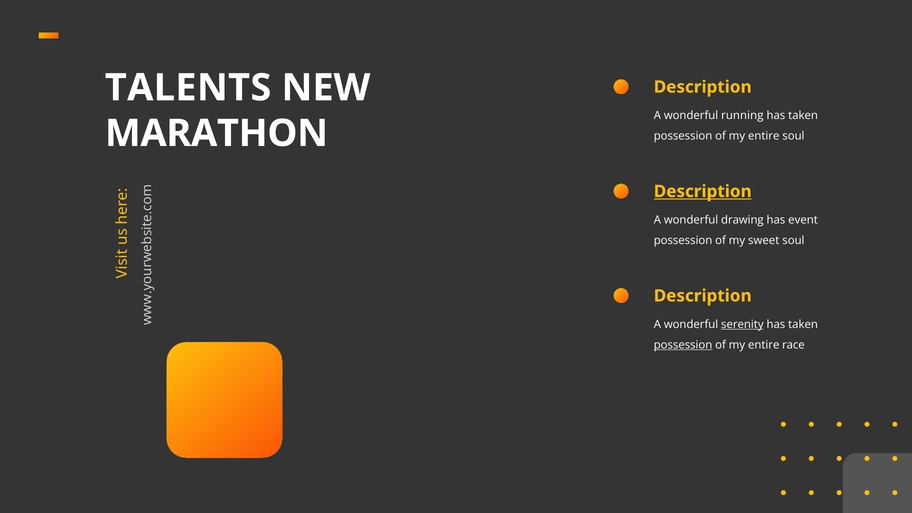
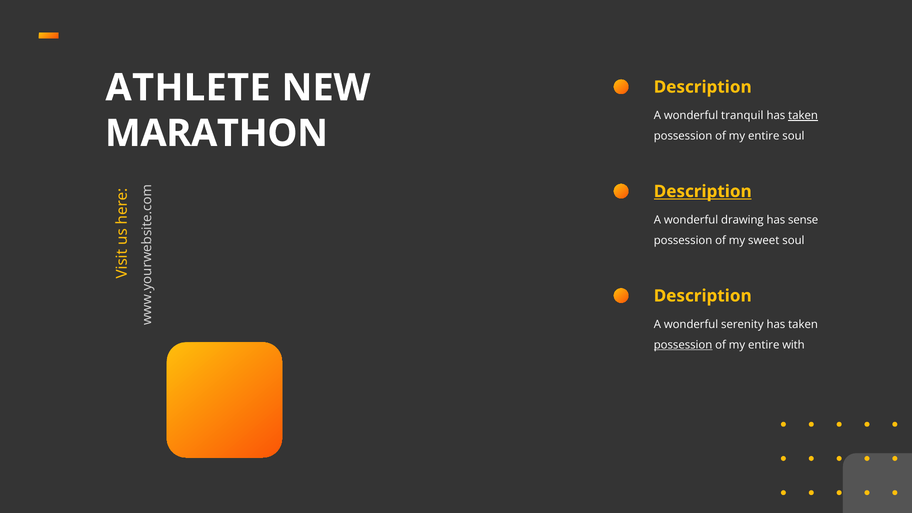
TALENTS: TALENTS -> ATHLETE (188, 88)
running: running -> tranquil (742, 116)
taken underline: none -> present (803, 116)
event: event -> sense (803, 220)
serenity underline: present -> none (742, 324)
race: race -> with (793, 345)
